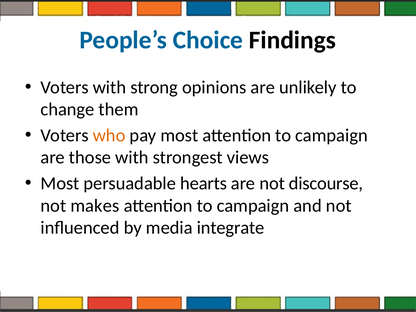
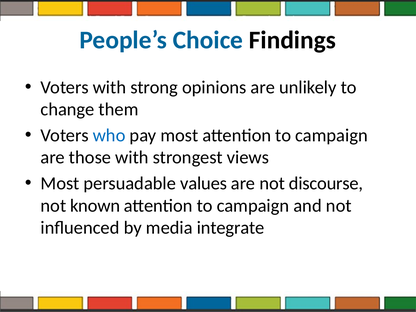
who colour: orange -> blue (109, 135)
hearts: hearts -> values (204, 183)
makes: makes -> known (95, 206)
